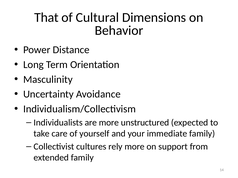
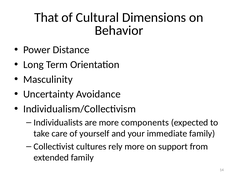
unstructured: unstructured -> components (145, 123)
